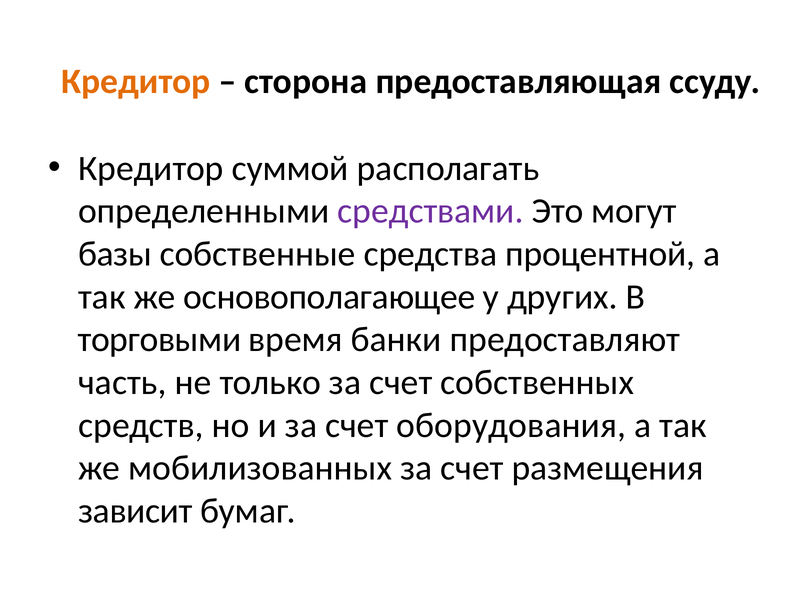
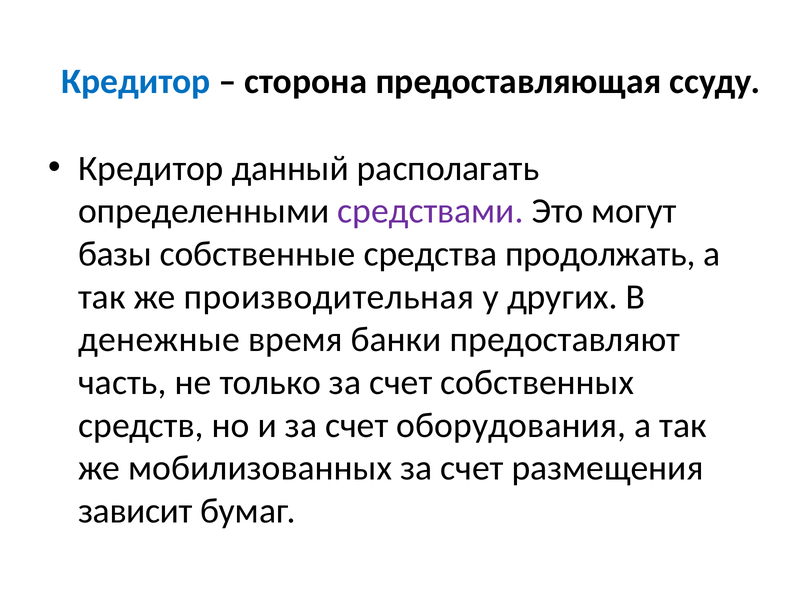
Кредитор colour: orange -> blue (136, 81)
суммой: суммой -> данный (290, 168)
процентной: процентной -> продолжать (600, 254)
основополагающее: основополагающее -> производительная (329, 297)
торговыми: торговыми -> денежные (159, 339)
